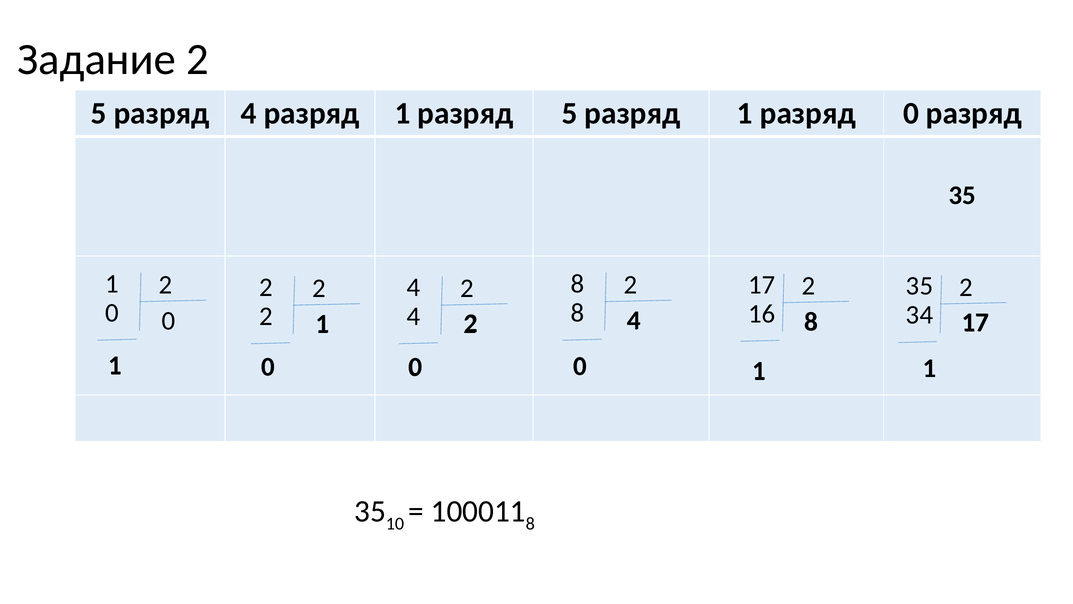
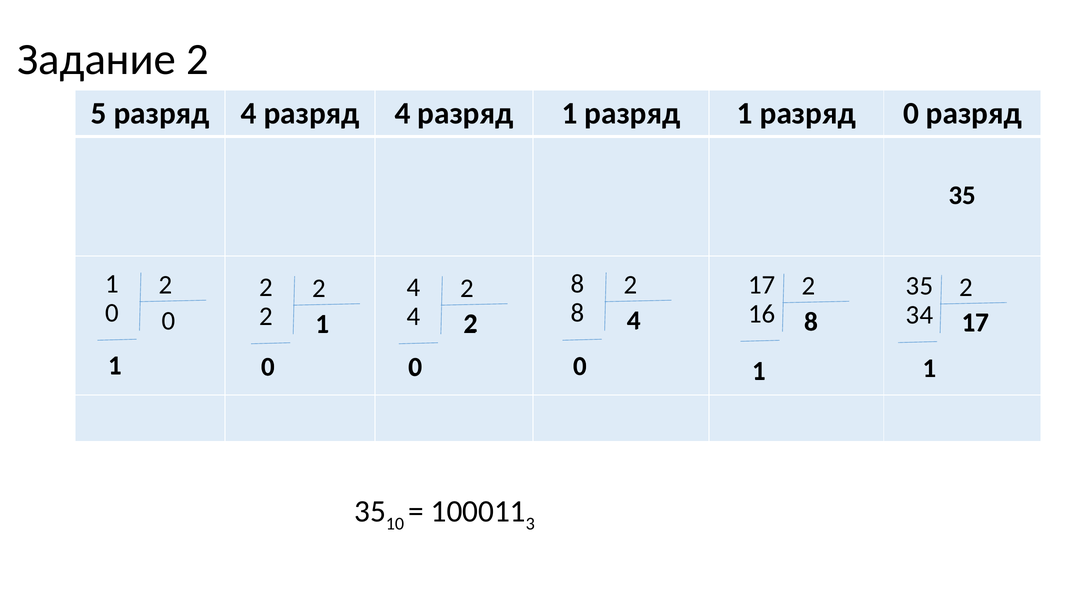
4 разряд 1: 1 -> 4 (402, 114)
5: 5 -> 1 (569, 114)
8: 8 -> 3 (530, 523)
